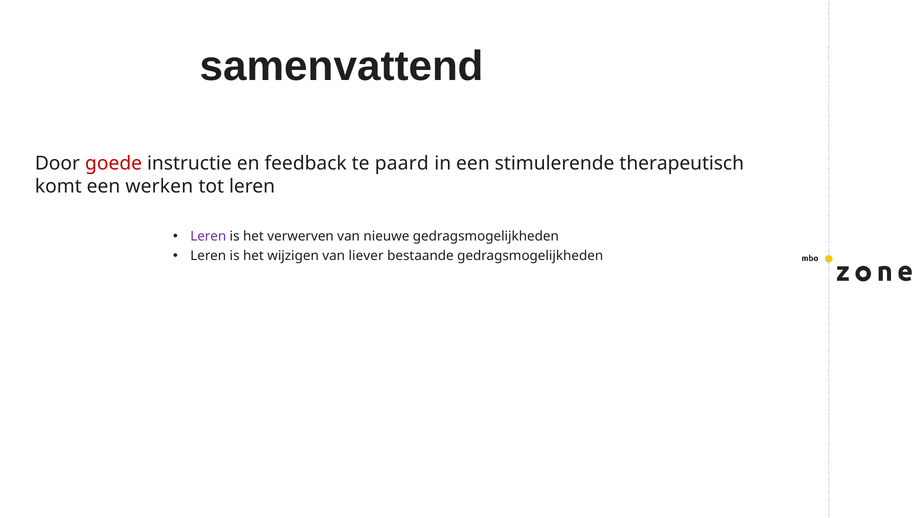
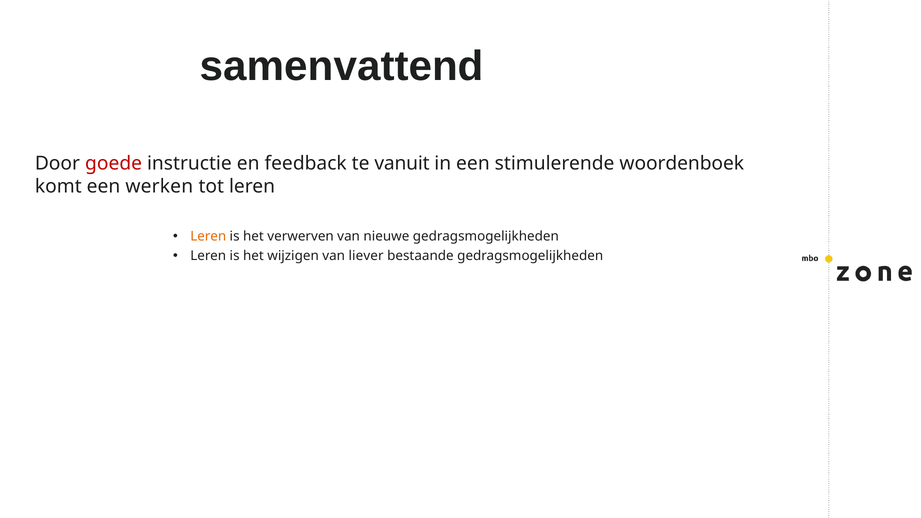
paard: paard -> vanuit (402, 164)
therapeutisch: therapeutisch -> woordenboek (682, 164)
Leren colour: purple -> orange (208, 236)
